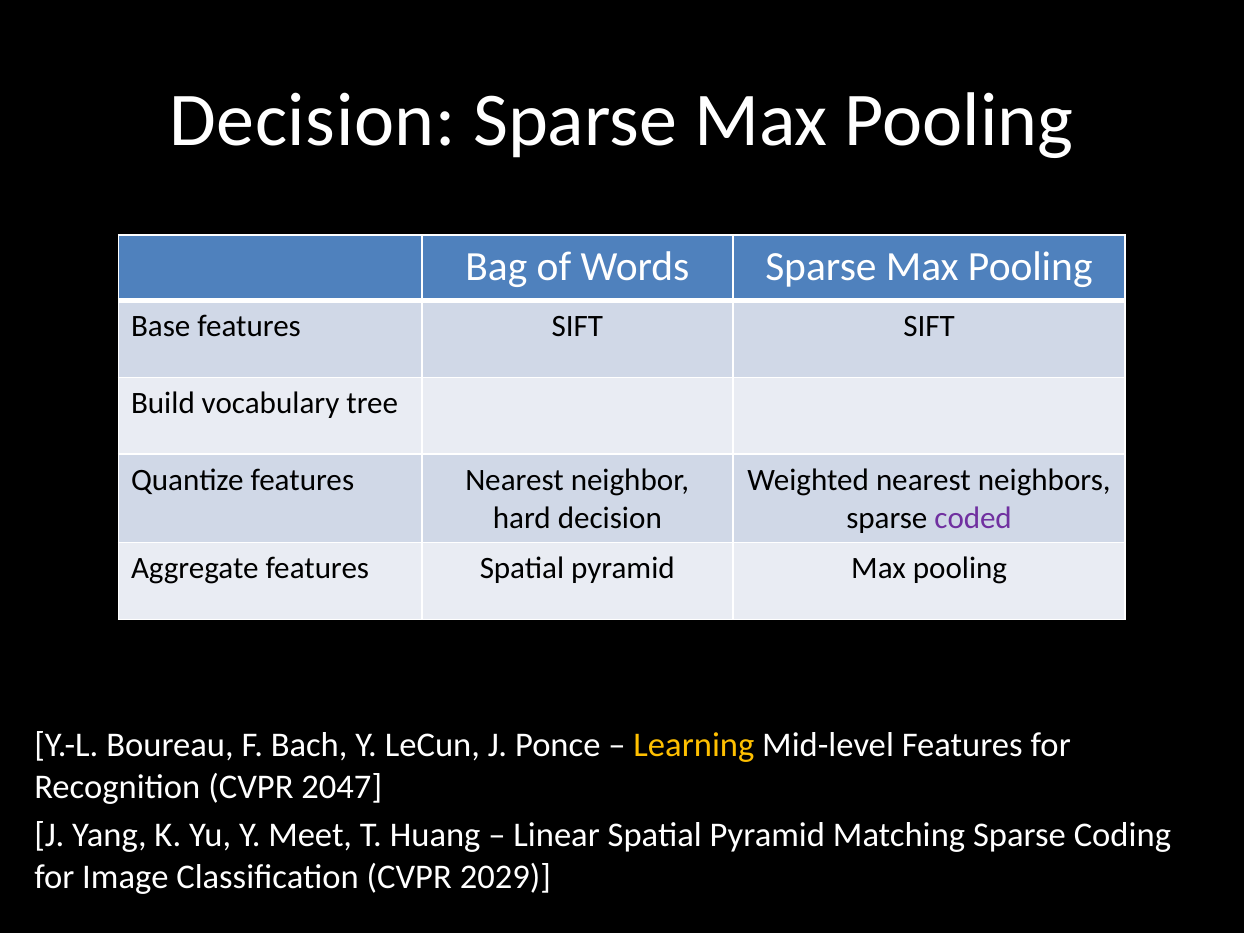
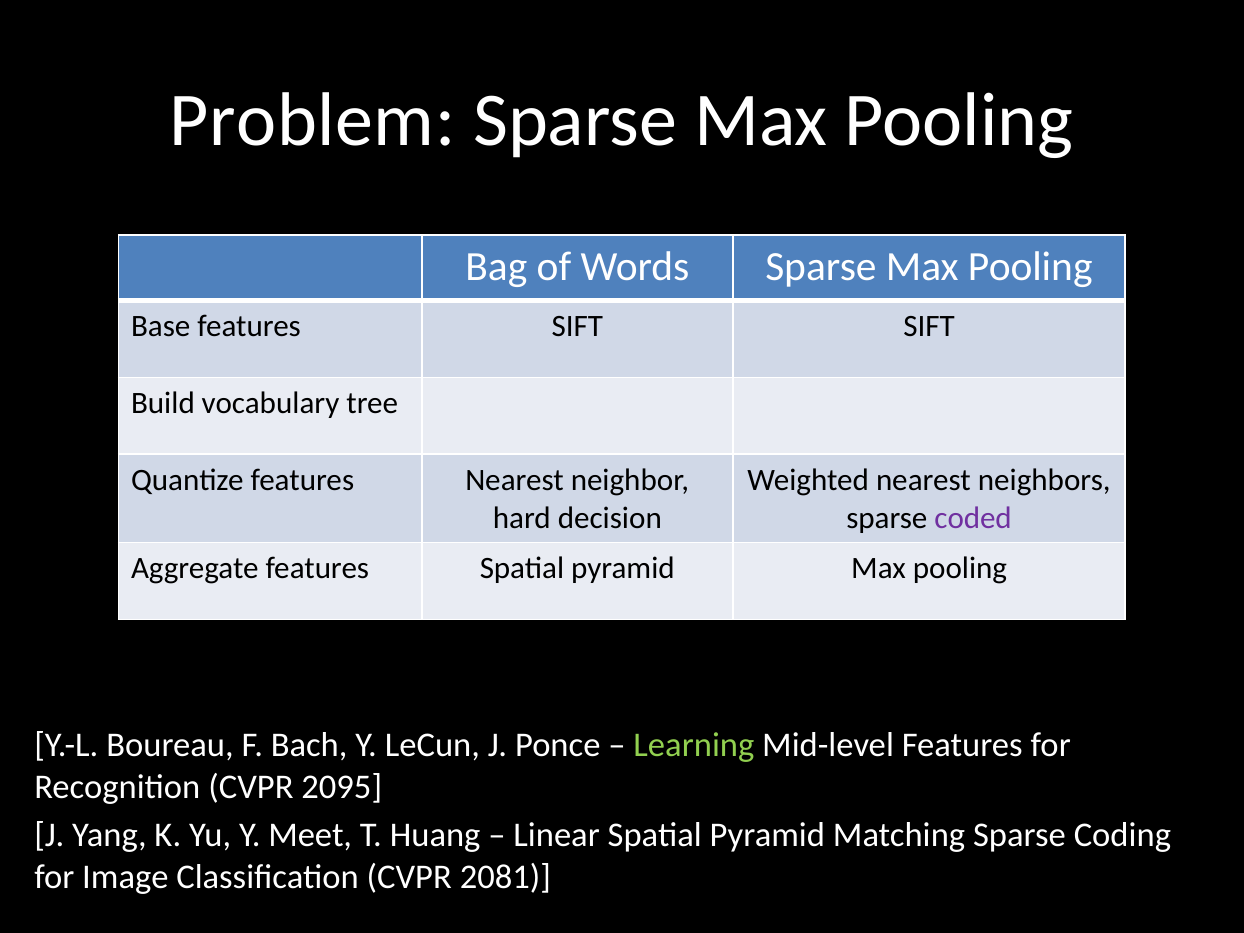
Decision: Decision -> Problem (313, 120)
Learning colour: yellow -> light green (694, 746)
2047: 2047 -> 2095 (342, 787)
2029: 2029 -> 2081 (505, 877)
